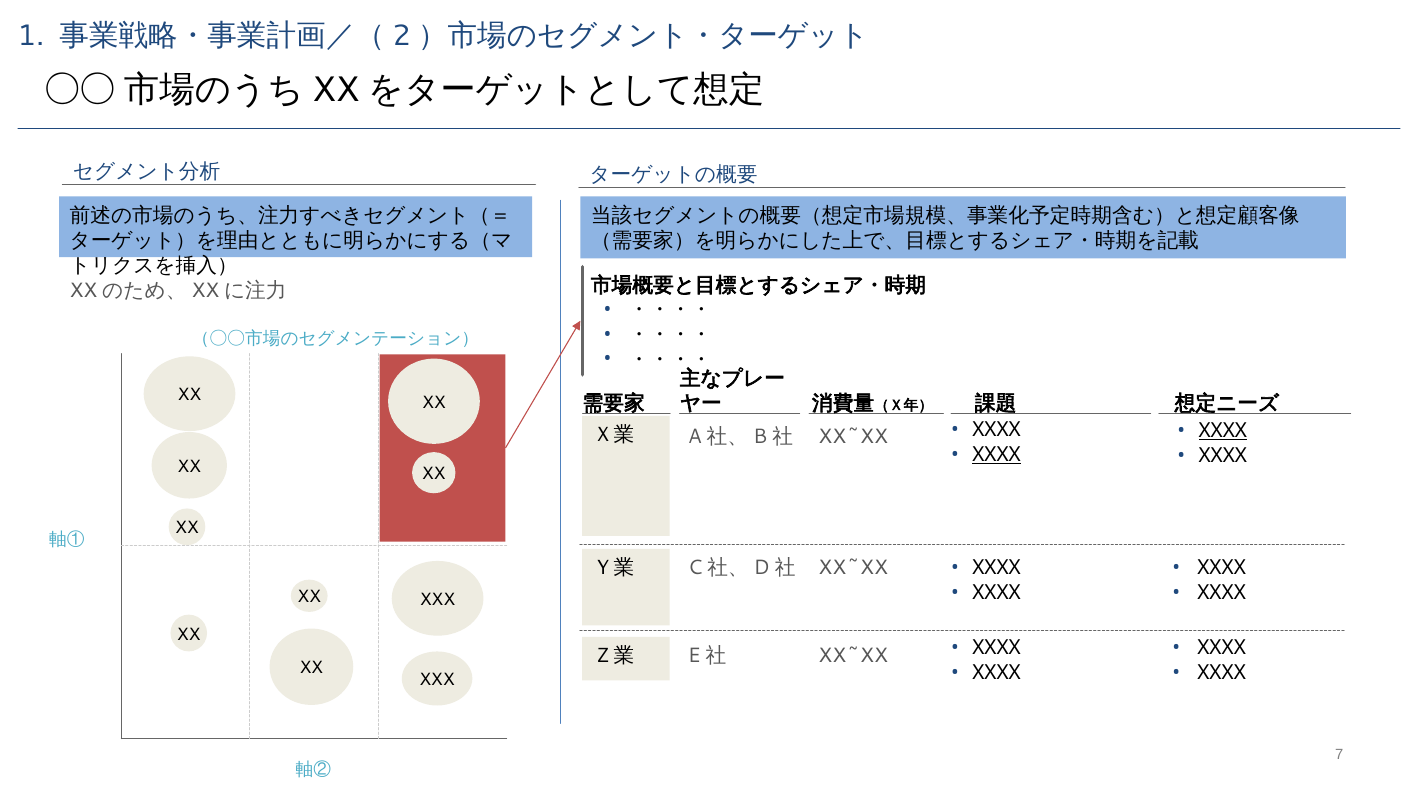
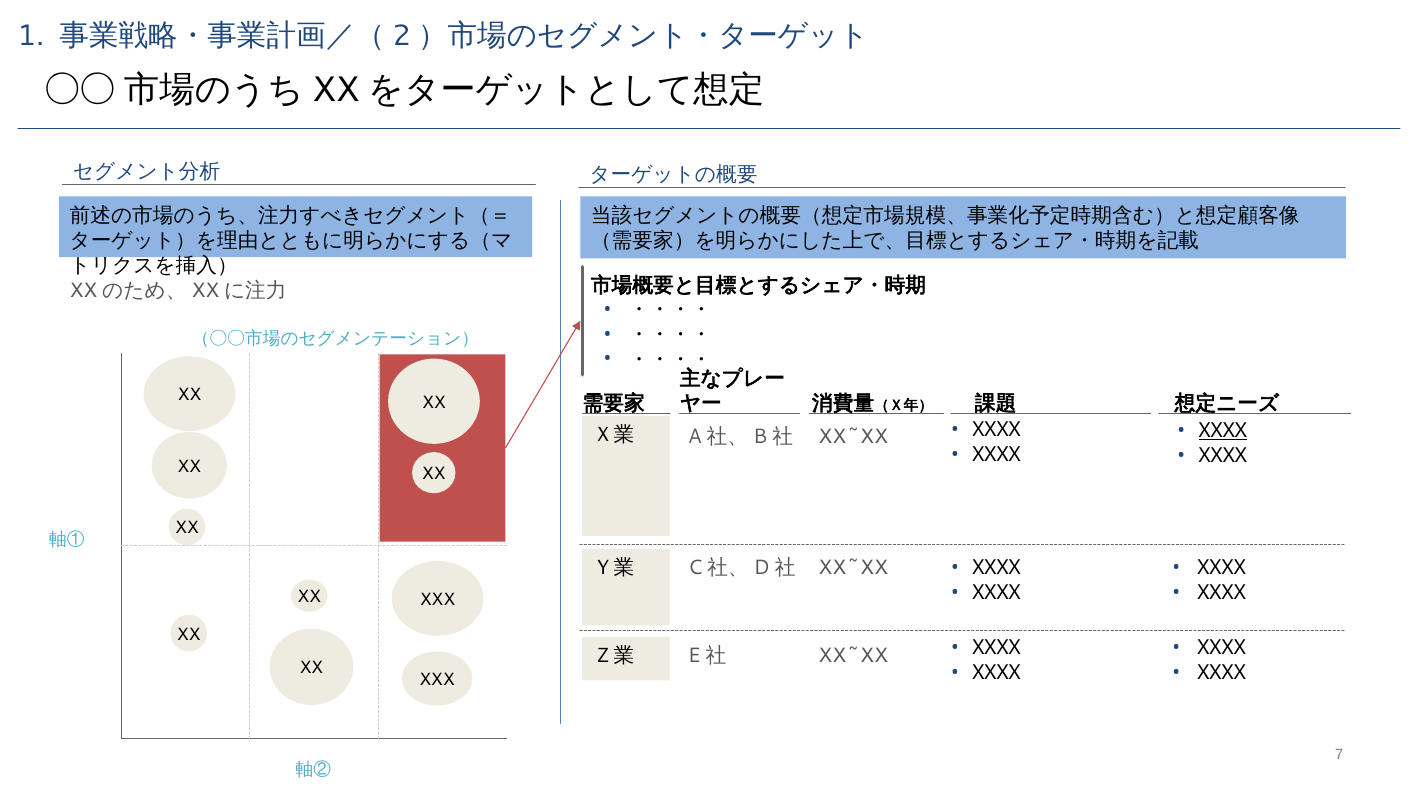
XXXX underline: present -> none (997, 455)
